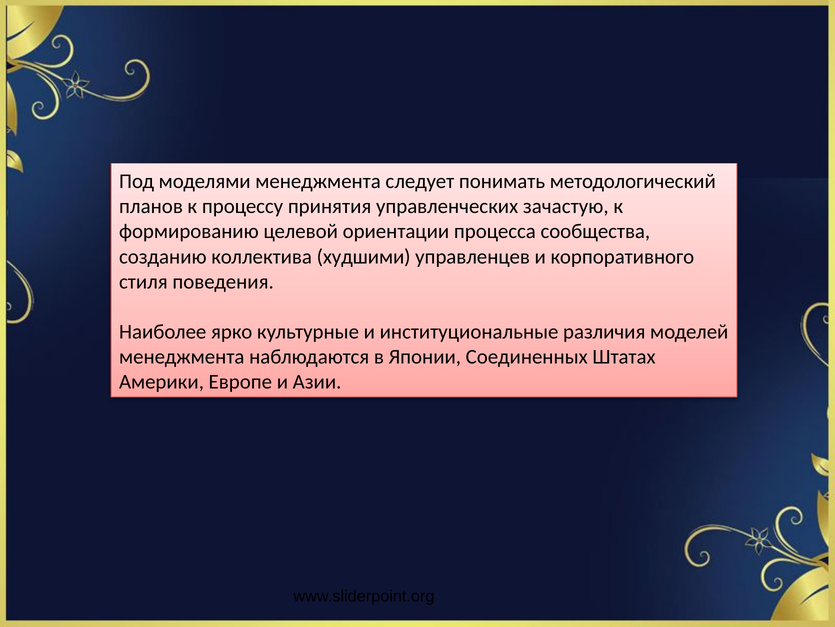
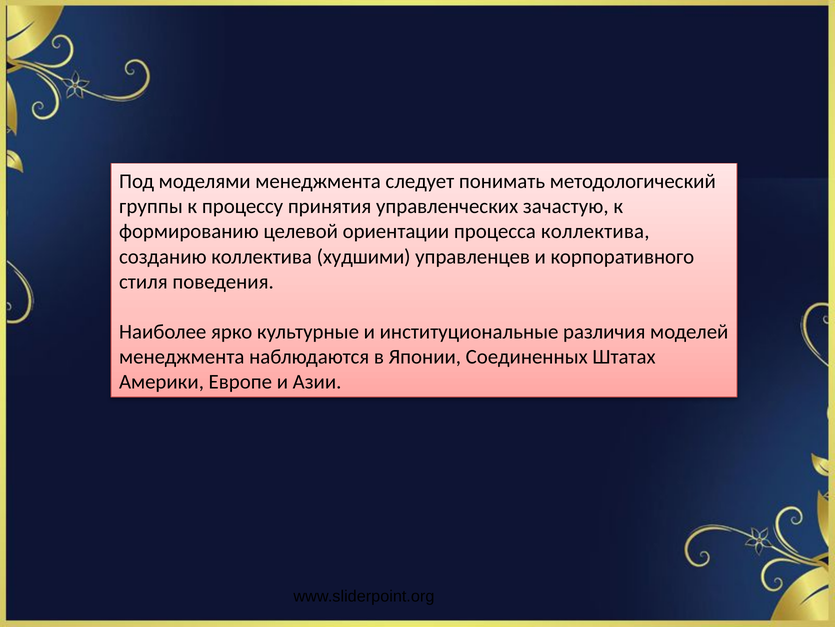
планов: планов -> группы (151, 206)
процесса сообщества: сообщества -> коллектива (595, 231)
